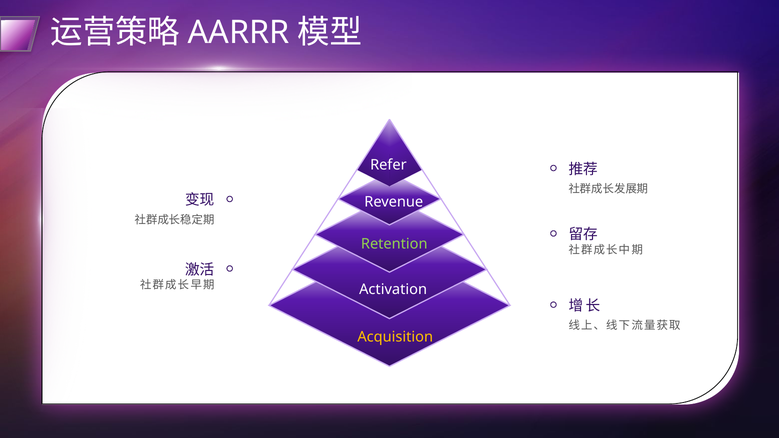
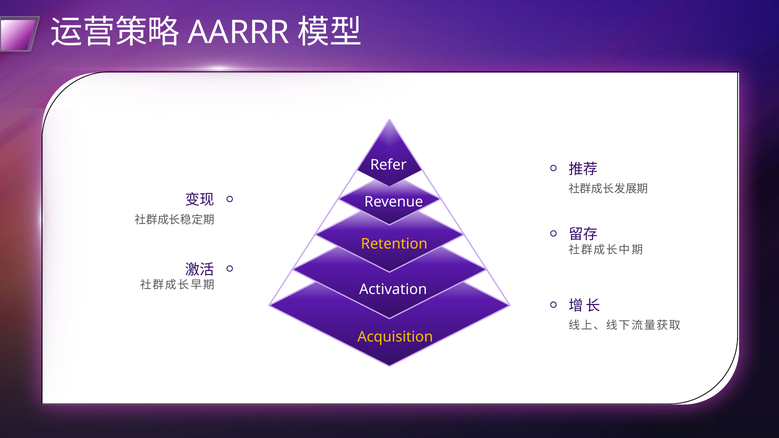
Retention colour: light green -> yellow (394, 244)
